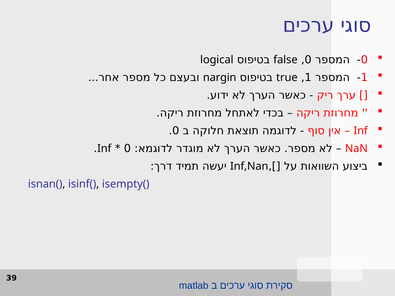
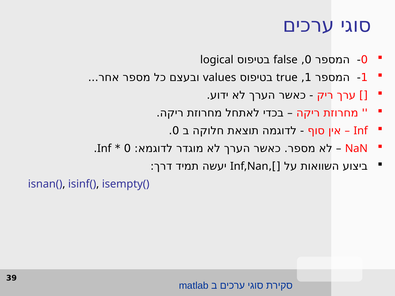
nargin: nargin -> values (220, 77)
